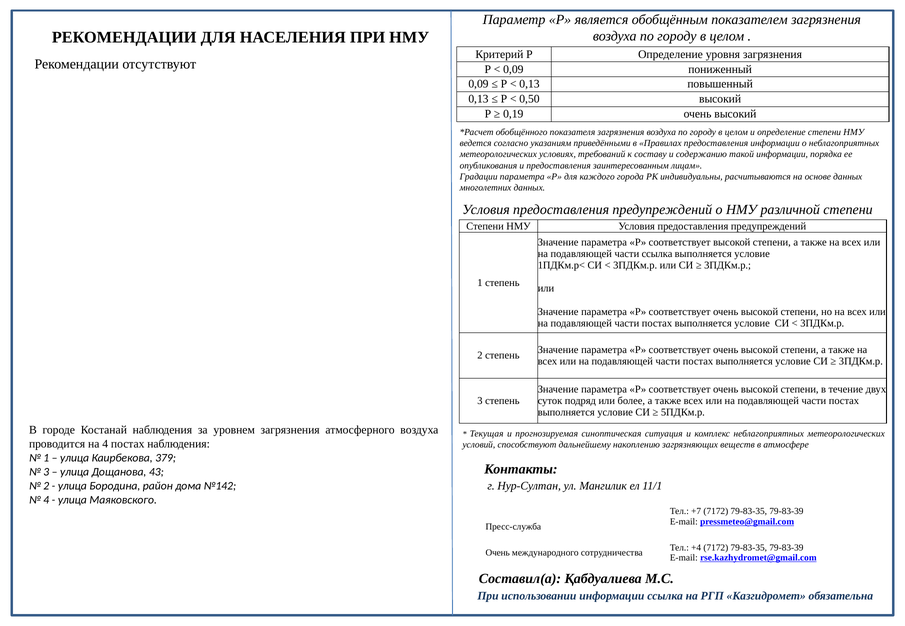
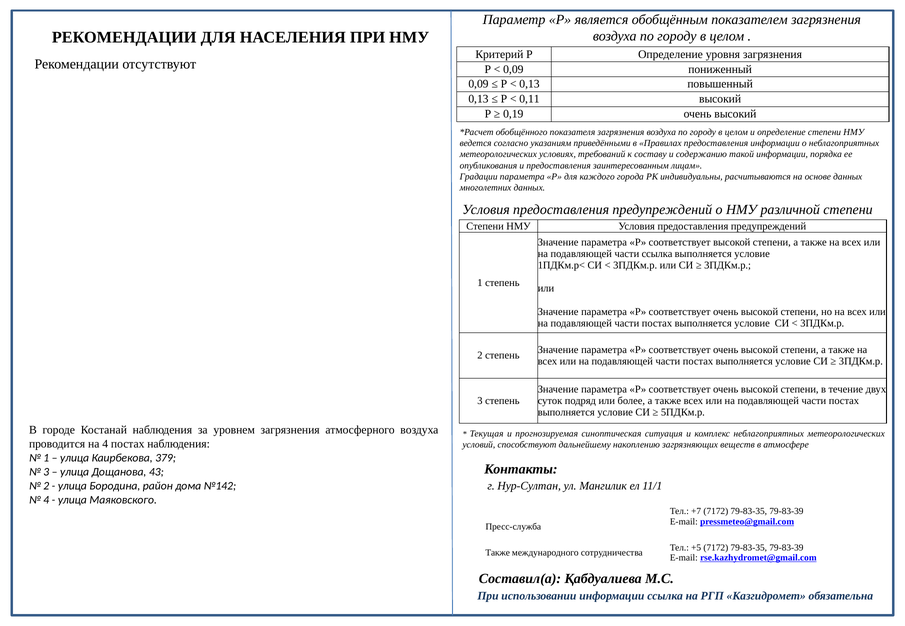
0,50: 0,50 -> 0,11 (529, 99)
+4: +4 -> +5 (696, 548)
Очень: Очень -> Также (498, 553)
